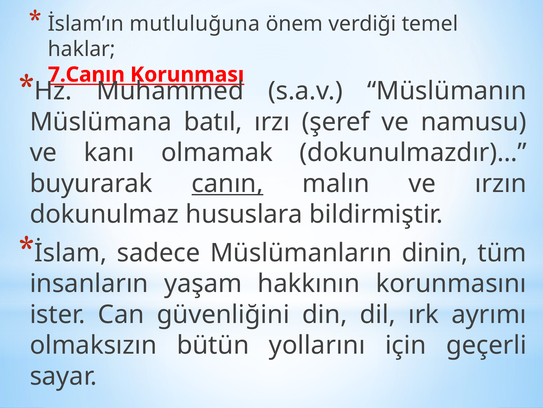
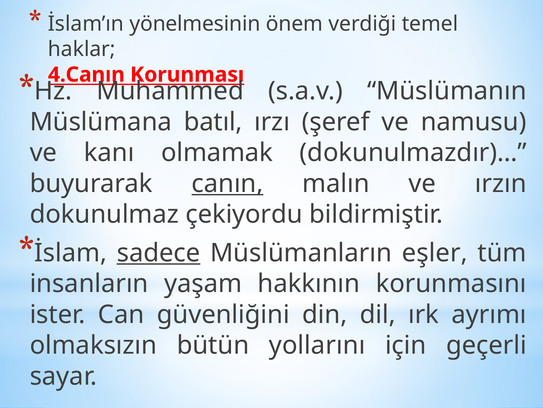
mutluluğuna: mutluluğuna -> yönelmesinin (195, 24)
7.Canın: 7.Canın -> 4.Canın (86, 75)
hususlara: hususlara -> çekiyordu (244, 214)
sadece underline: none -> present (159, 252)
dinin: dinin -> eşler (435, 252)
